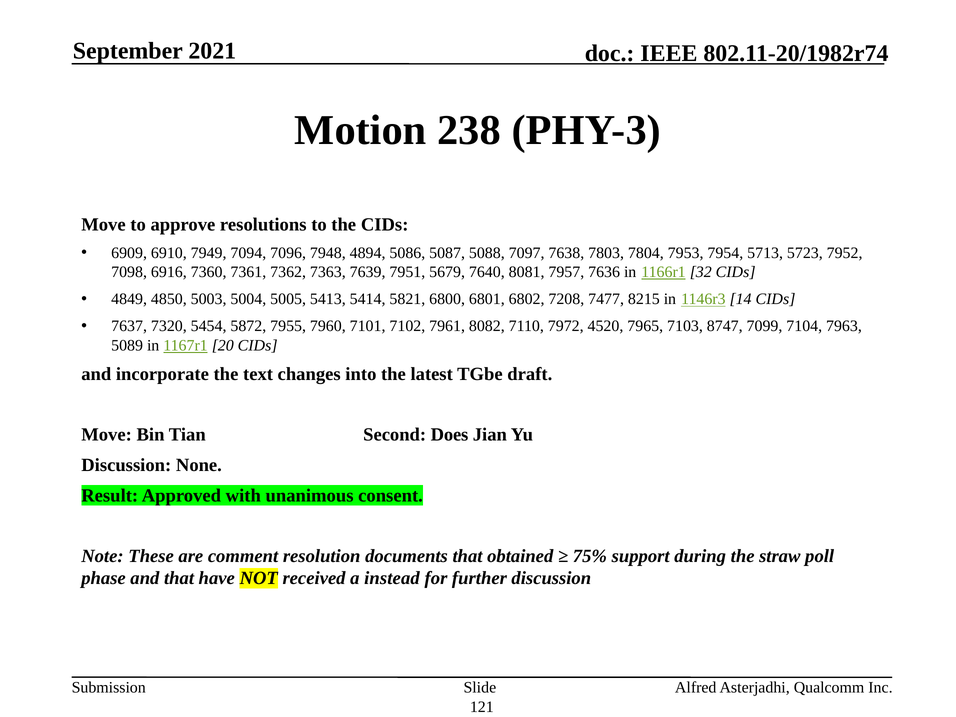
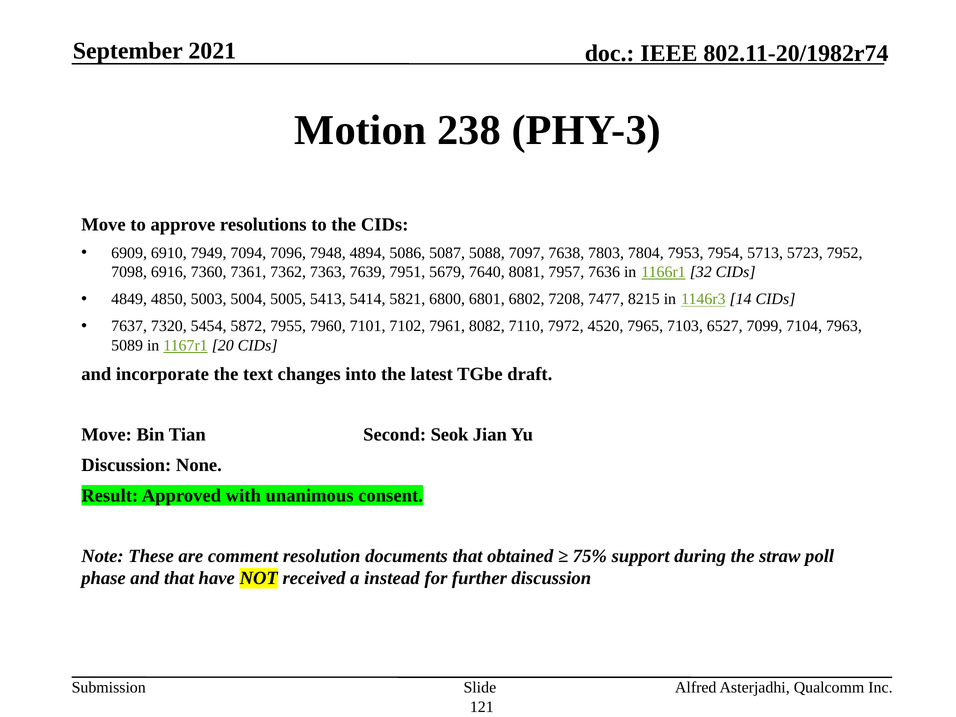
8747: 8747 -> 6527 (725, 326)
Does: Does -> Seok (450, 435)
